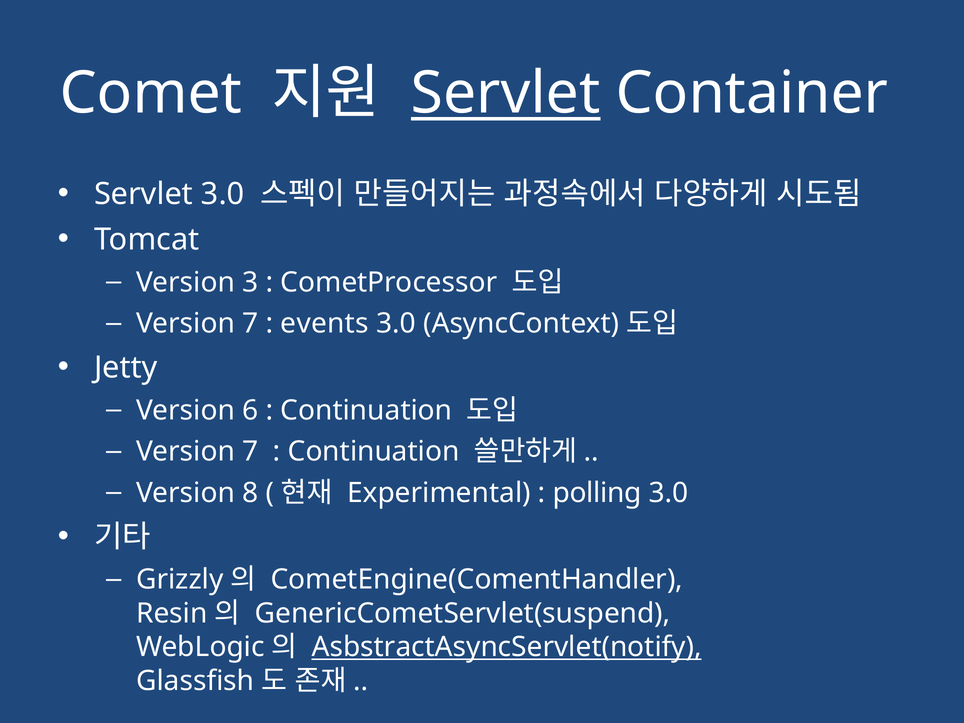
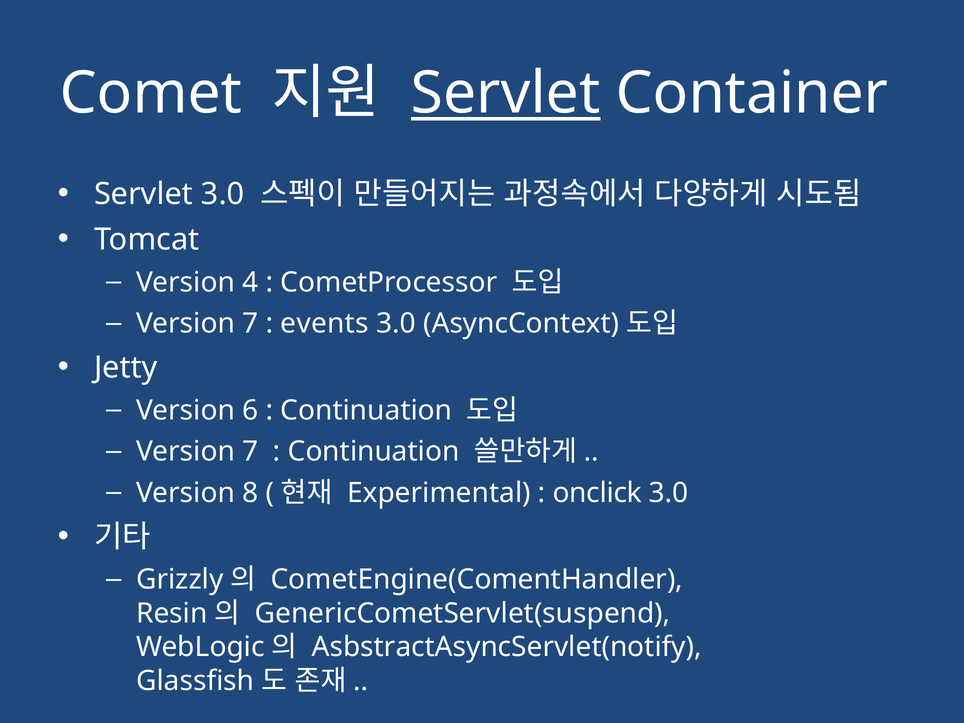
3: 3 -> 4 (250, 282)
polling: polling -> onclick (597, 493)
AsbstractAsyncServlet(notify underline: present -> none (507, 647)
